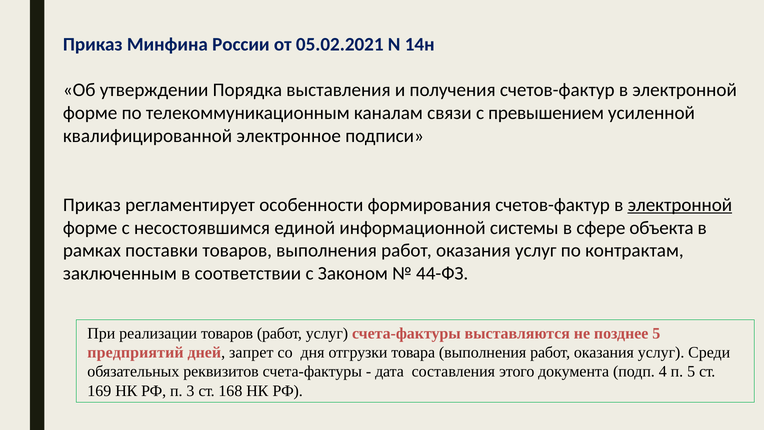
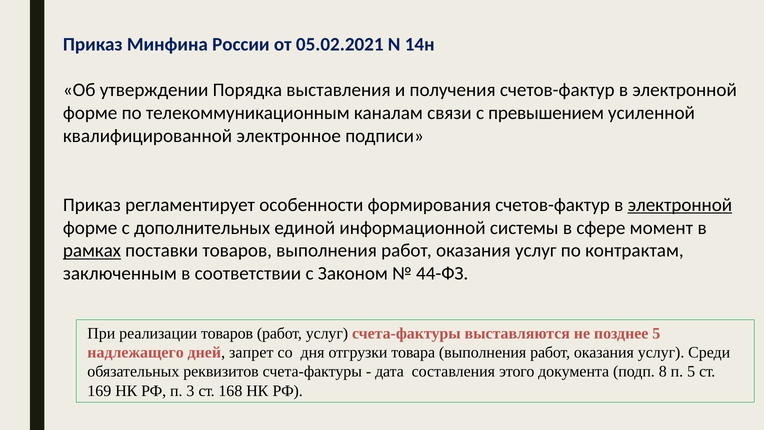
несостоявшимся: несостоявшимся -> дополнительных (202, 228)
объекта: объекта -> момент (661, 228)
рамках underline: none -> present (92, 251)
предприятий: предприятий -> надлежащего (136, 352)
4: 4 -> 8 (663, 371)
